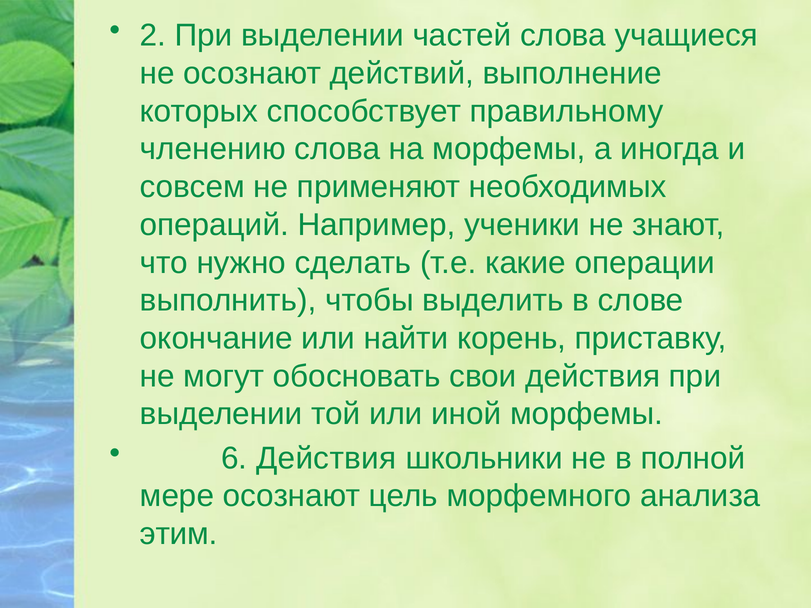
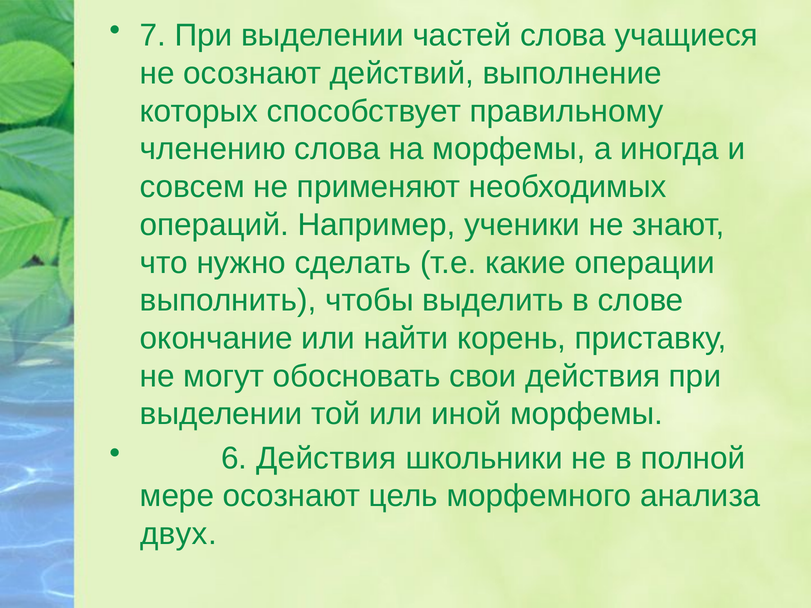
2: 2 -> 7 (153, 36)
этим: этим -> двух (178, 534)
